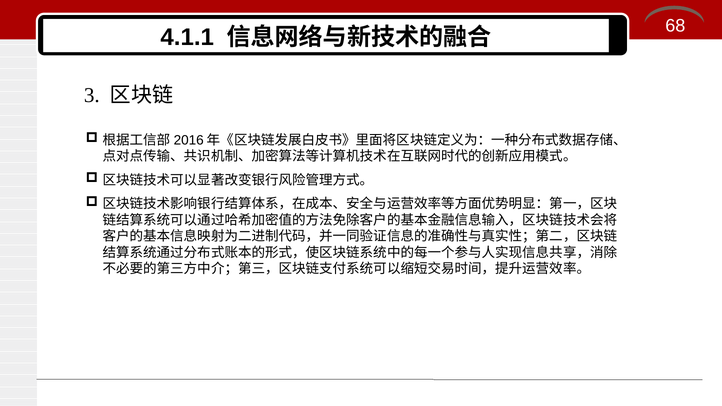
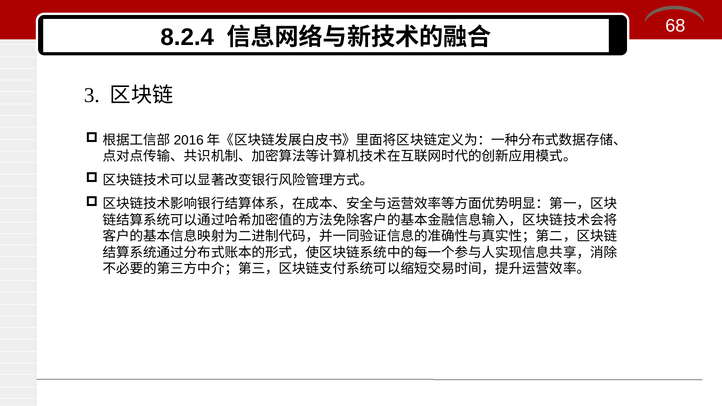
4.1.1: 4.1.1 -> 8.2.4 (187, 37)
